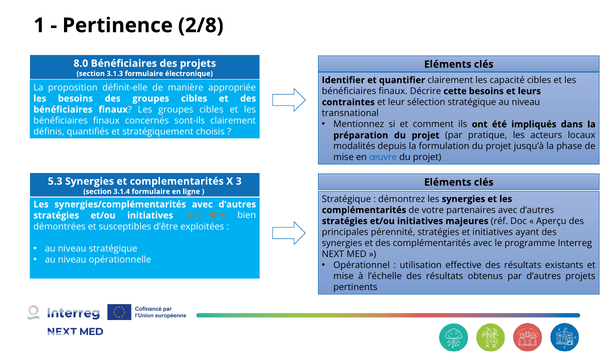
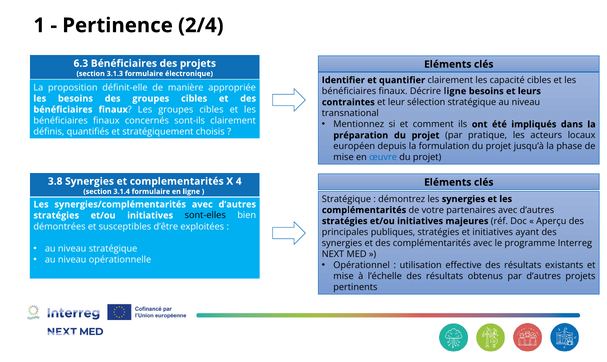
2/8: 2/8 -> 2/4 (201, 25)
8.0: 8.0 -> 6.3 (81, 63)
Décrire cette: cette -> ligne (455, 91)
modalités: modalités -> européen (354, 146)
5.3: 5.3 -> 3.8 (55, 181)
3: 3 -> 4 (239, 181)
sont-elles colour: orange -> black (205, 215)
pérennité: pérennité -> publiques (393, 232)
